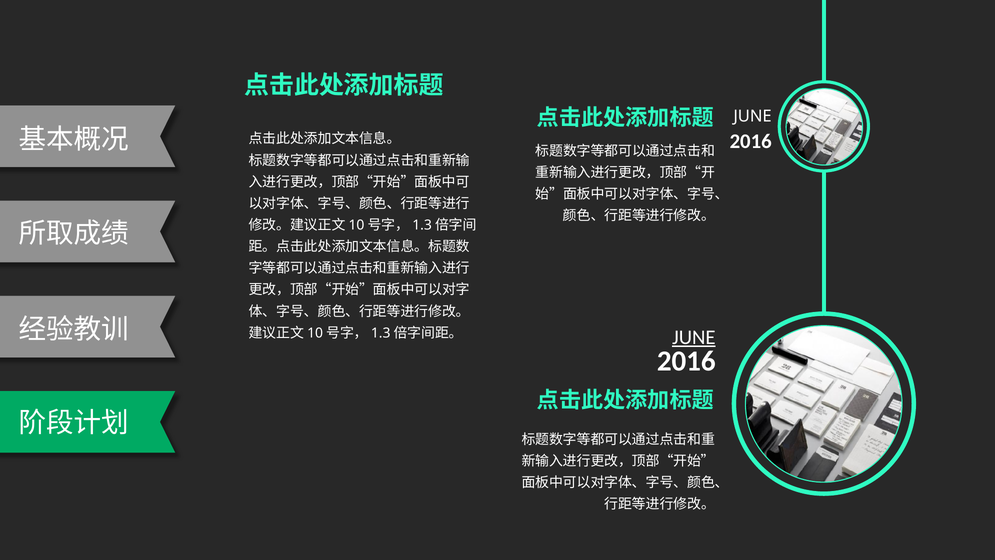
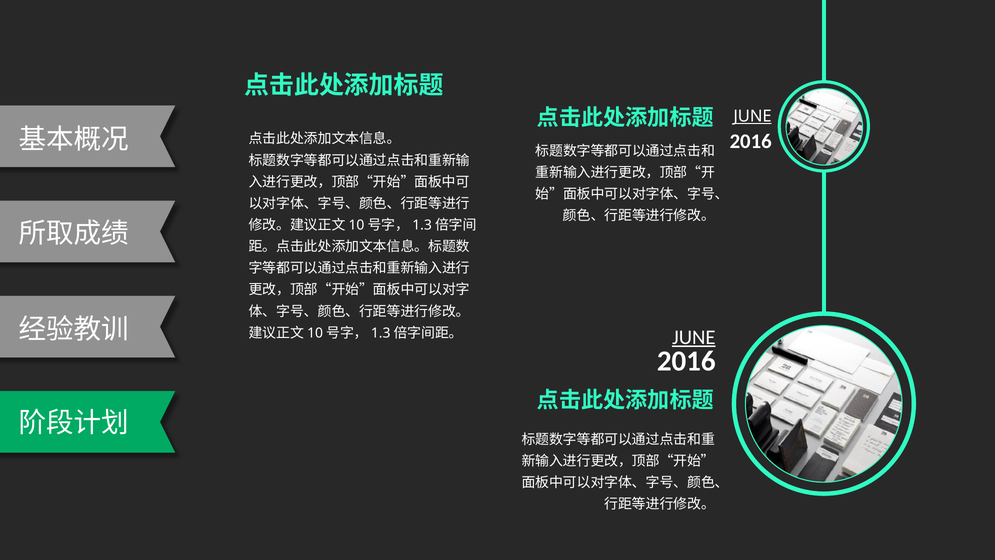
JUNE underline: none -> present (753, 116)
